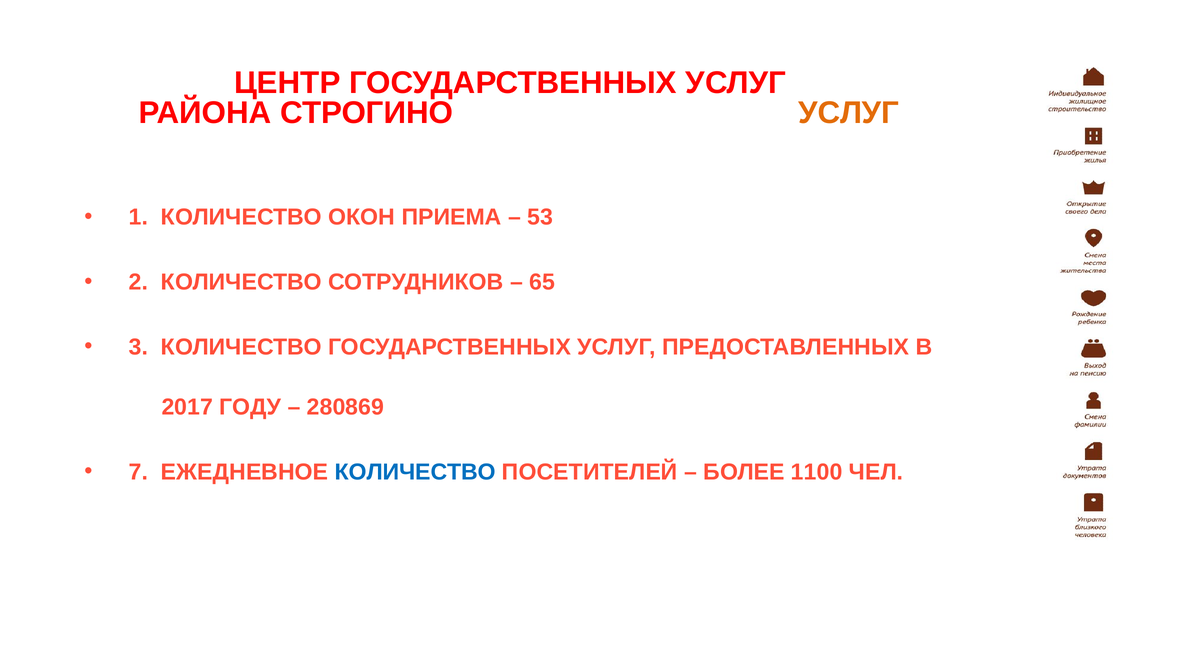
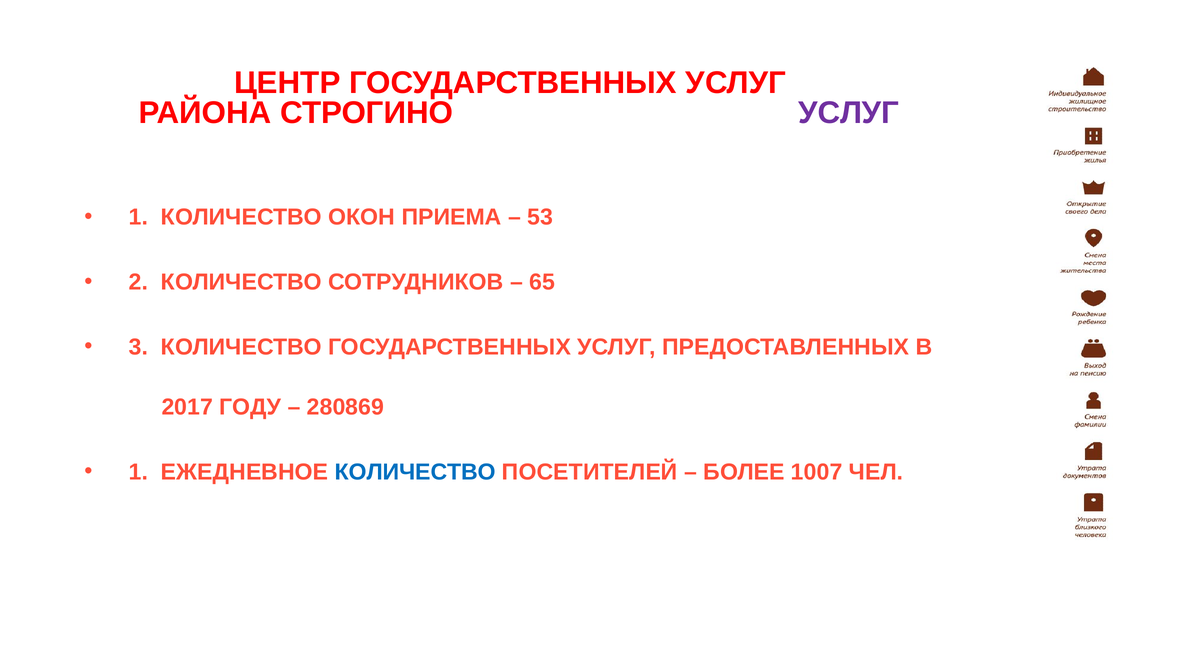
УСЛУГ colour: orange -> purple (849, 113)
7: 7 -> 1 (139, 472)
1100: 1100 -> 1007 (817, 472)
